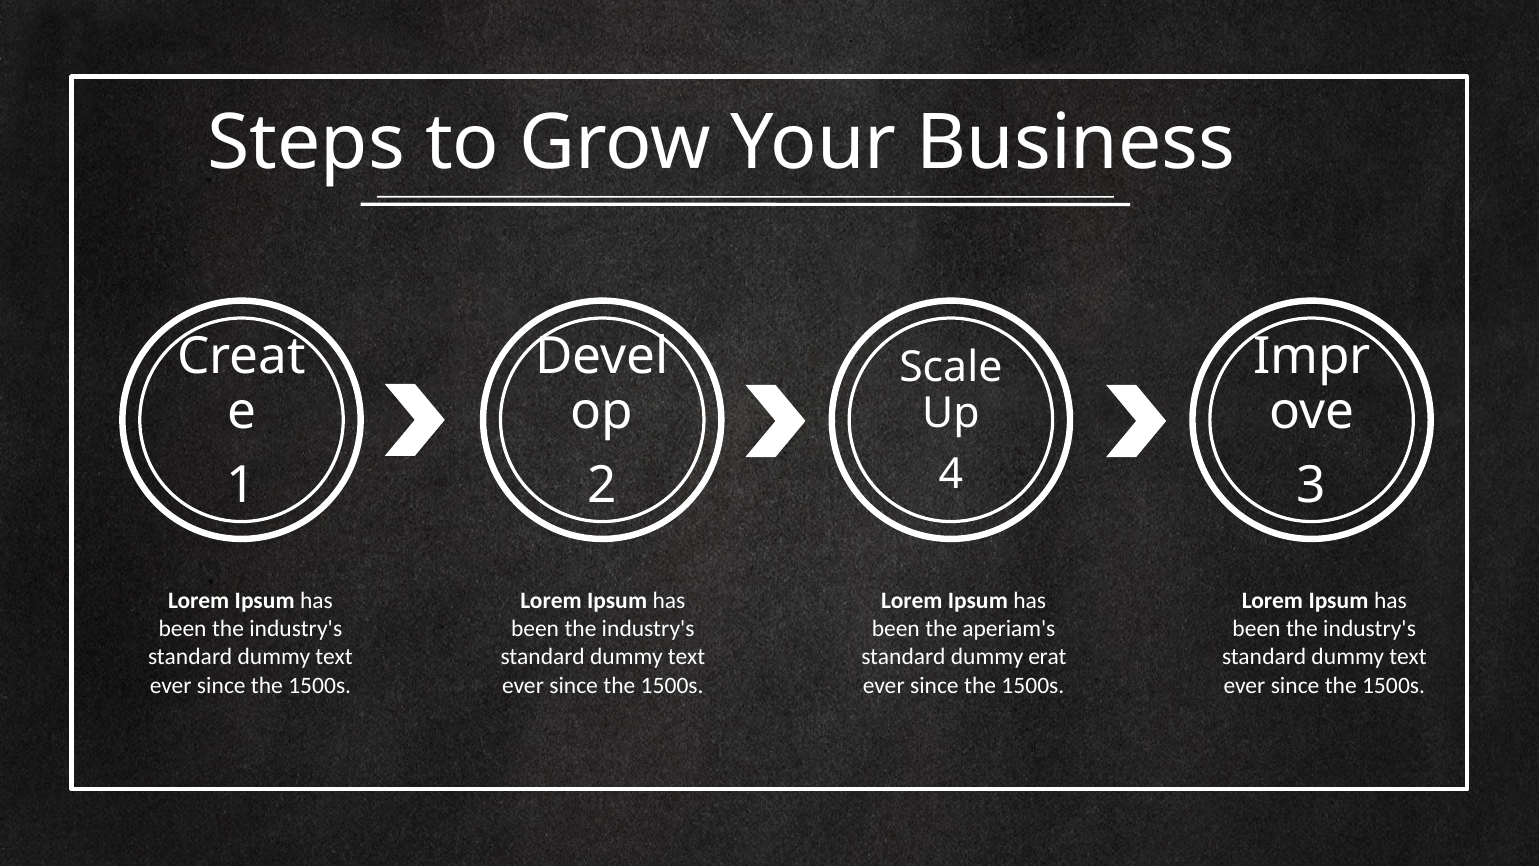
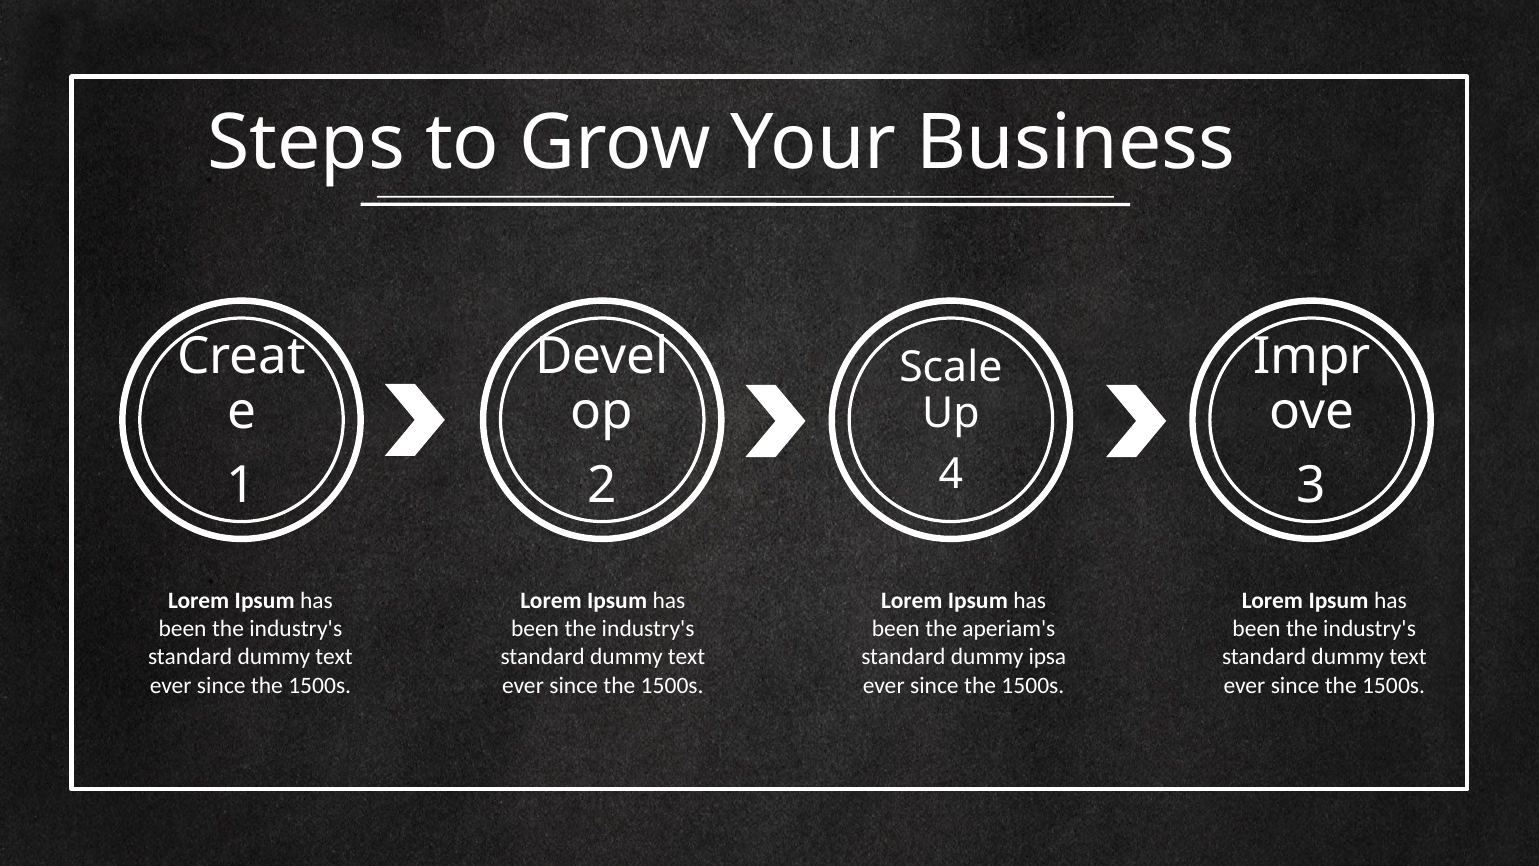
erat: erat -> ipsa (1047, 657)
